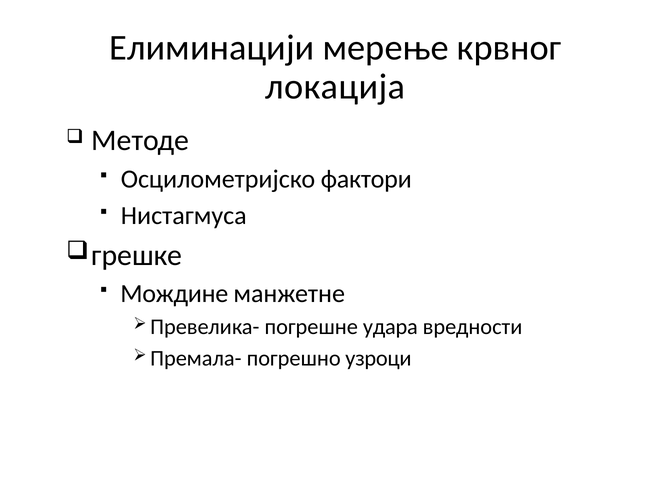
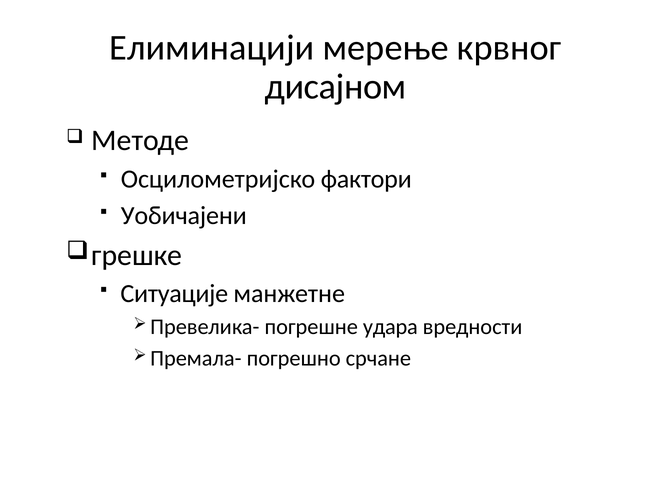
локација: локација -> дисајном (336, 87)
Нистагмуса: Нистагмуса -> Уобичајени (184, 216)
Мождине: Мождине -> Ситуације (174, 294)
узроци: узроци -> срчане (378, 358)
